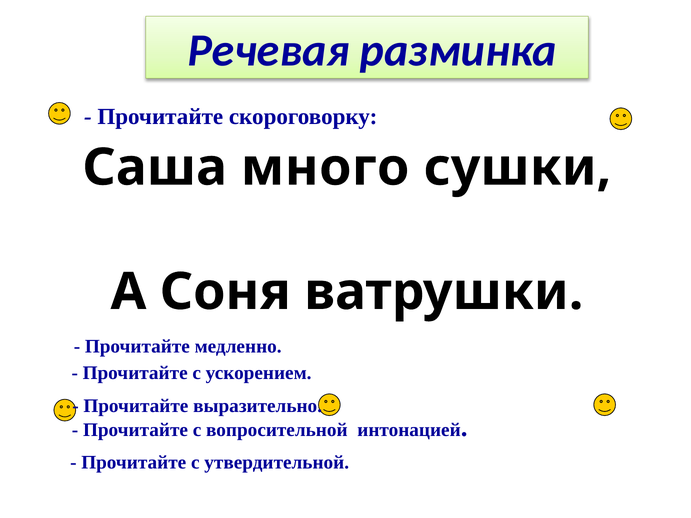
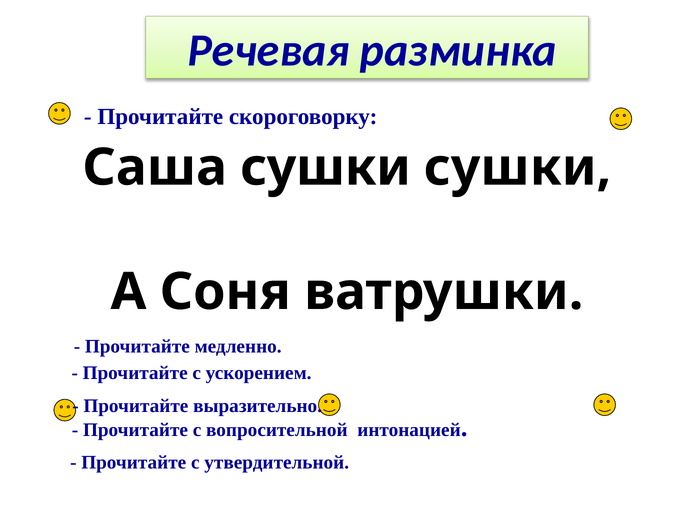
Саша много: много -> сушки (326, 168)
